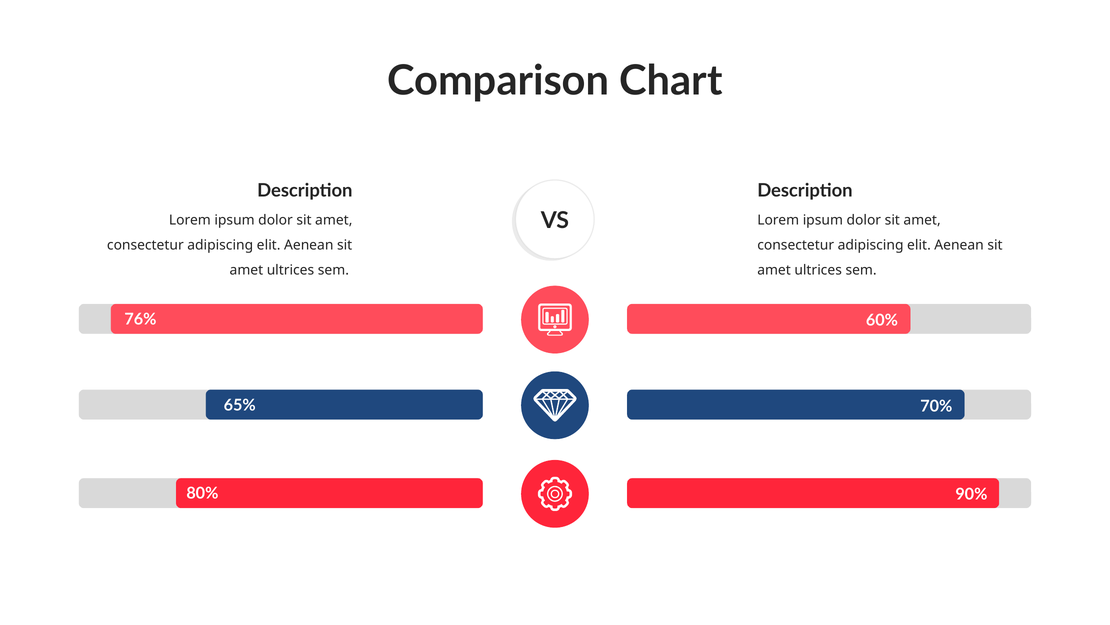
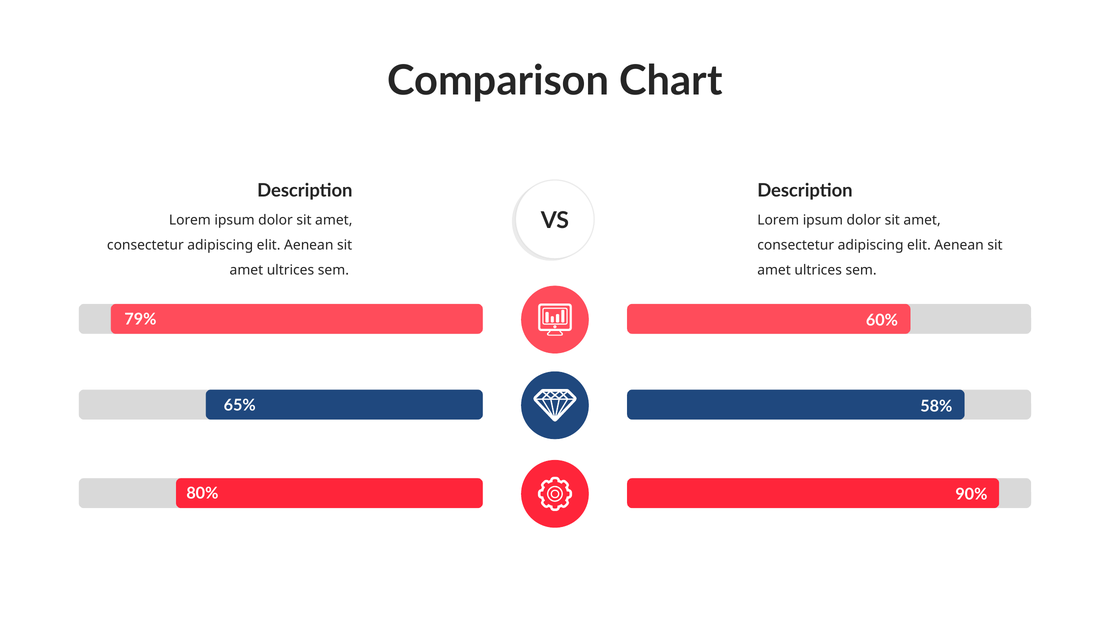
76%: 76% -> 79% (140, 319)
70%: 70% -> 58% (936, 406)
